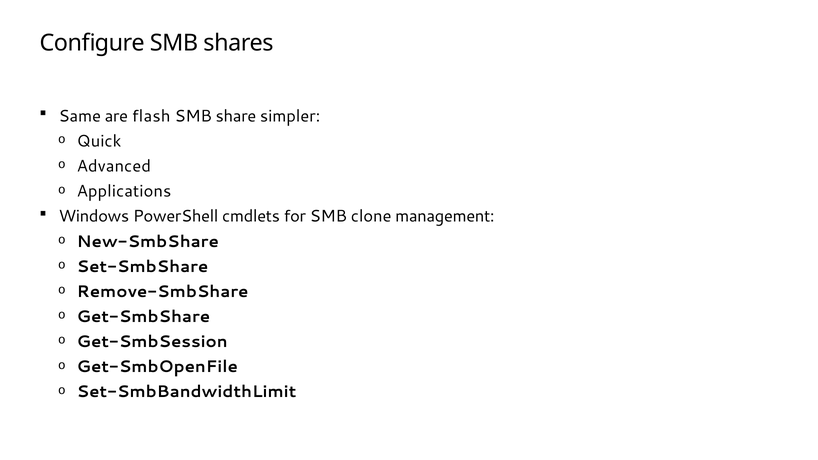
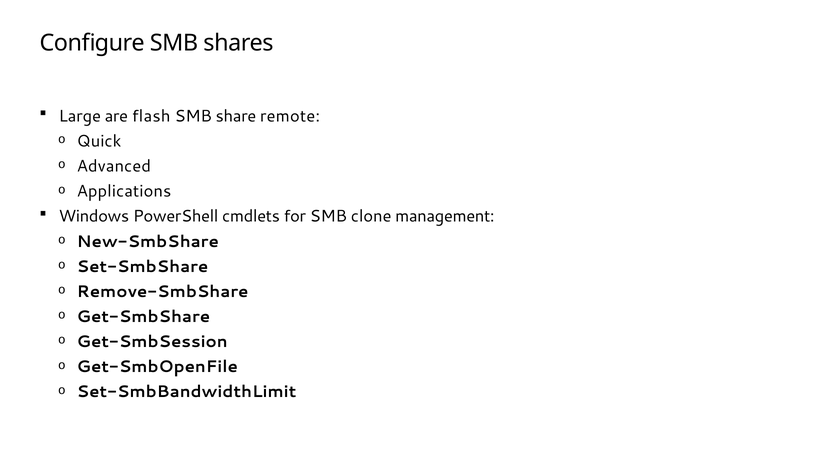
Same: Same -> Large (80, 116)
simpler: simpler -> remote (290, 116)
